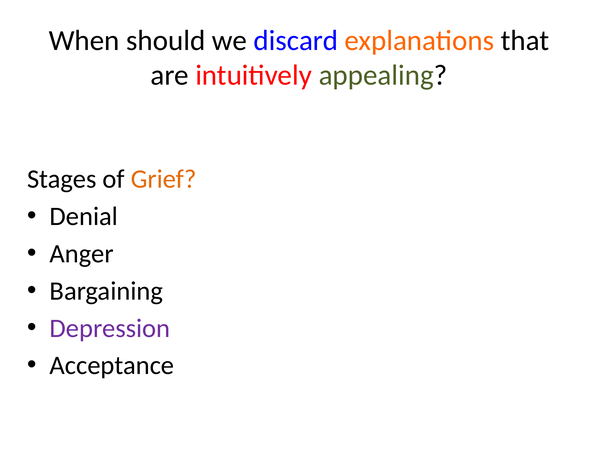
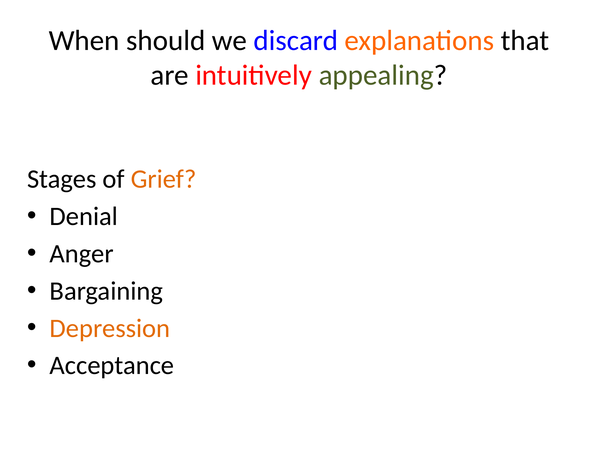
Depression colour: purple -> orange (110, 328)
